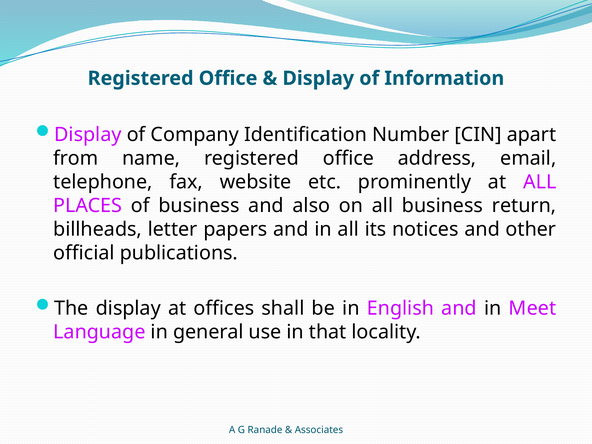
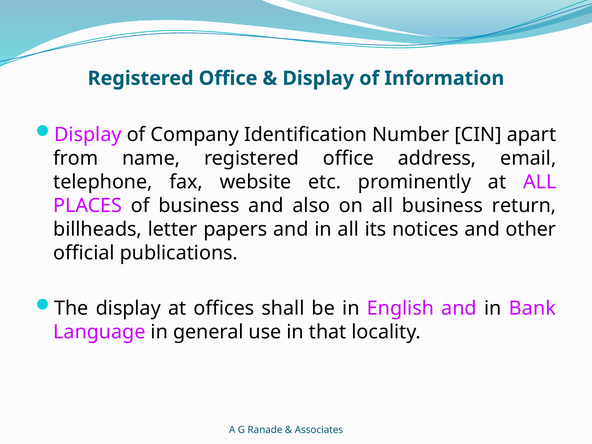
Meet: Meet -> Bank (532, 308)
